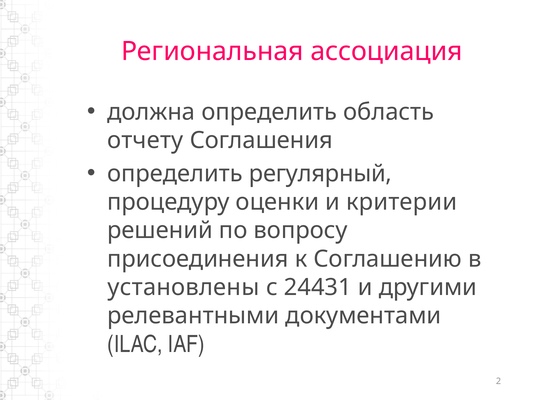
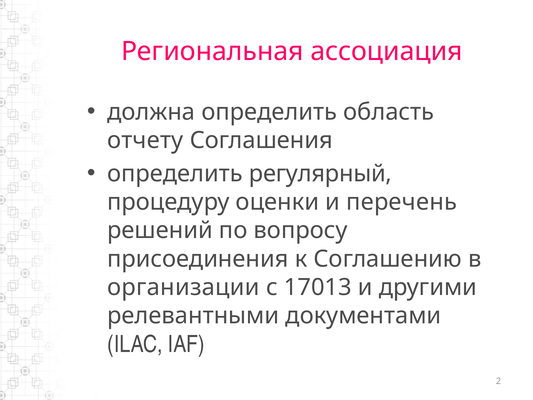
критерии: критерии -> перечень (402, 202)
установлены: установлены -> организации (183, 287)
24431: 24431 -> 17013 (318, 287)
